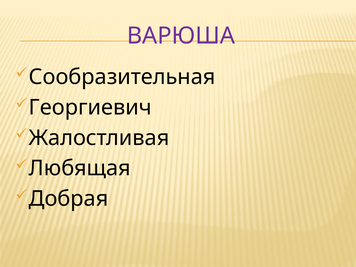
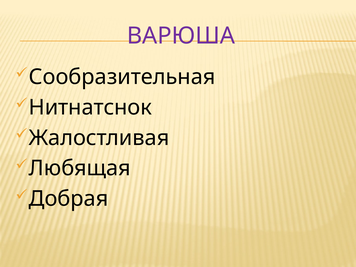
Георгиевич: Георгиевич -> Нитнатснок (90, 107)
